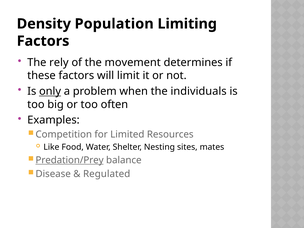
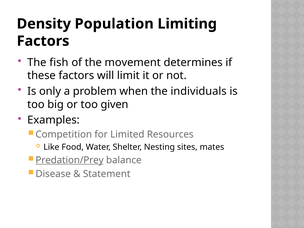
rely: rely -> fish (59, 62)
only underline: present -> none (50, 91)
often: often -> given (114, 104)
Regulated: Regulated -> Statement (107, 174)
